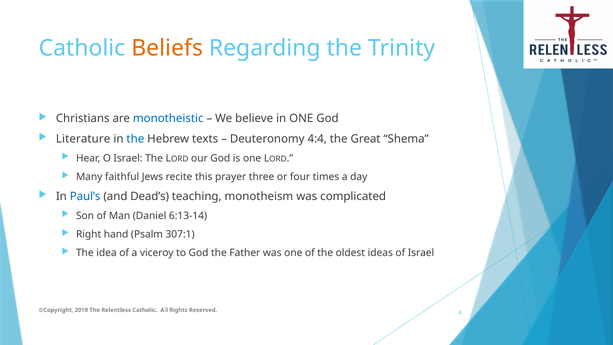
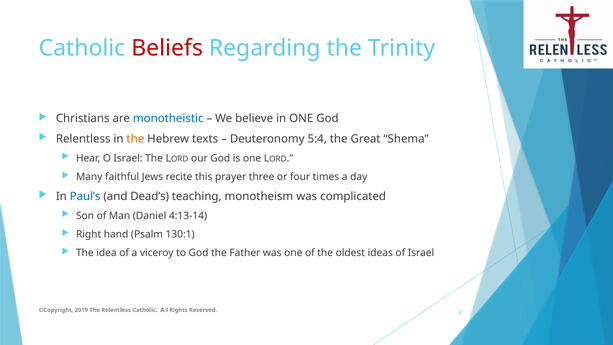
Beliefs colour: orange -> red (167, 48)
Literature: Literature -> Relentless (83, 139)
the colour: blue -> orange (135, 139)
4:4: 4:4 -> 5:4 (317, 139)
6:13-14: 6:13-14 -> 4:13-14 (188, 216)
307:1: 307:1 -> 130:1 (180, 234)
